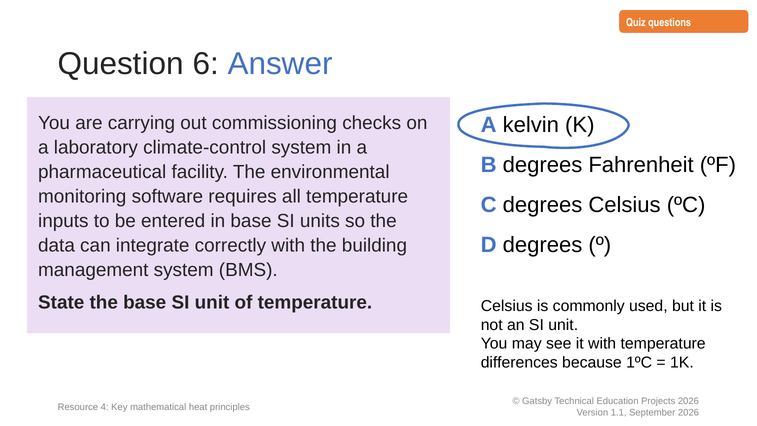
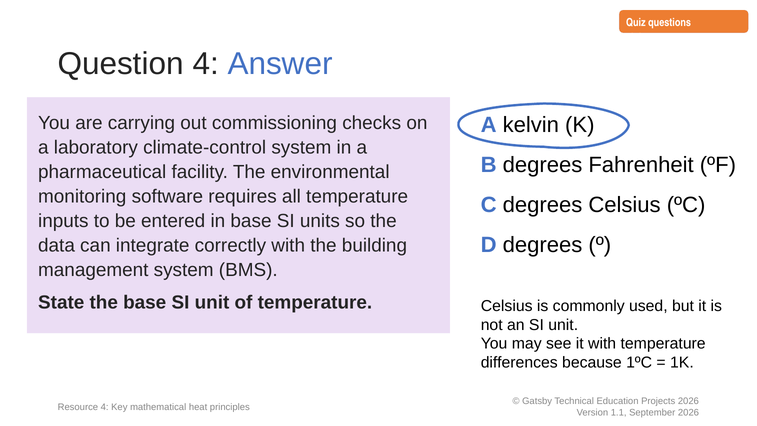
Question 6: 6 -> 4 (206, 64)
